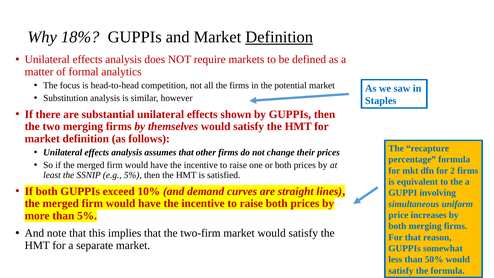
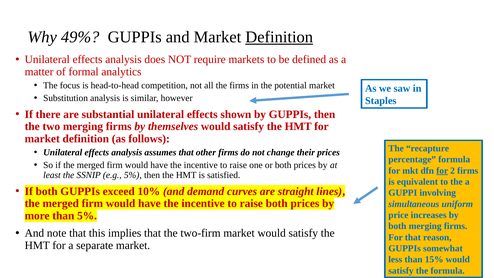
18%: 18% -> 49% (80, 37)
for underline: none -> present (442, 171)
50%: 50% -> 15% (434, 259)
